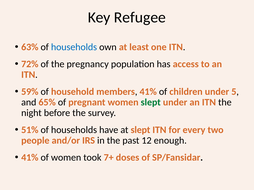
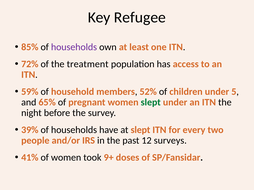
63%: 63% -> 85% (30, 47)
households colour: blue -> purple (74, 47)
pregnancy: pregnancy -> treatment (88, 64)
members 41%: 41% -> 52% (148, 92)
51%: 51% -> 39% (30, 130)
enough: enough -> surveys (170, 141)
7+: 7+ -> 9+ (109, 158)
